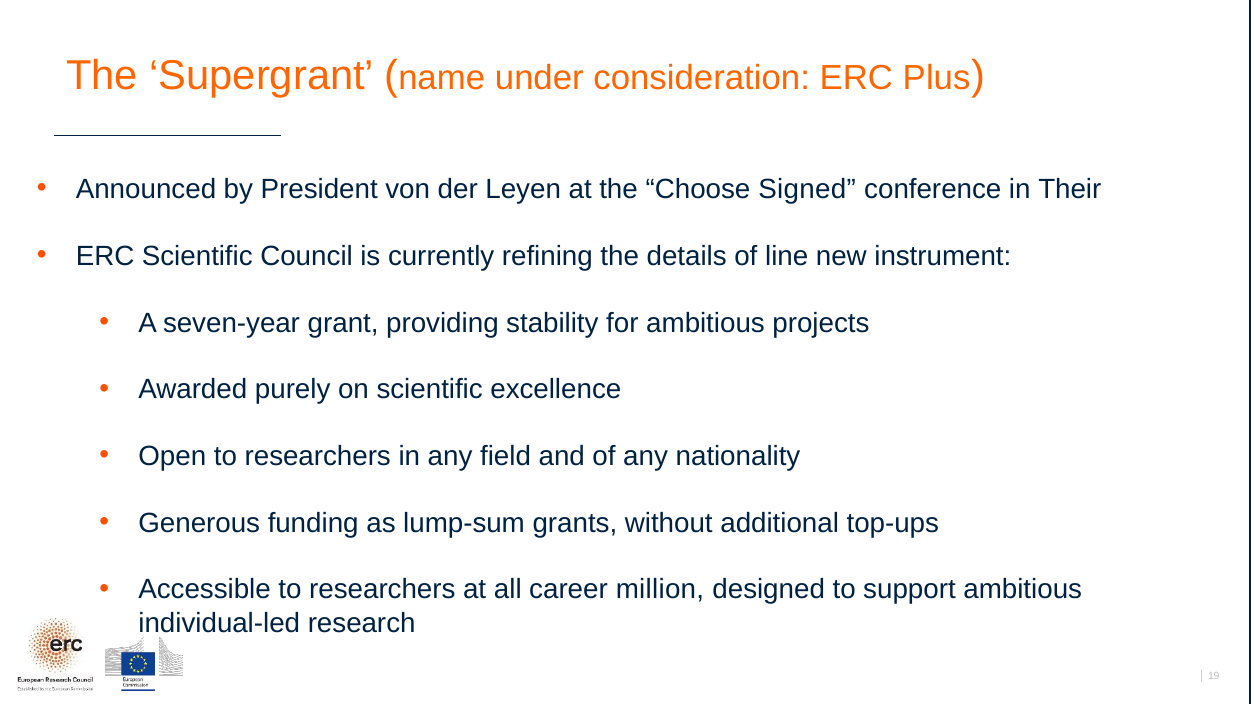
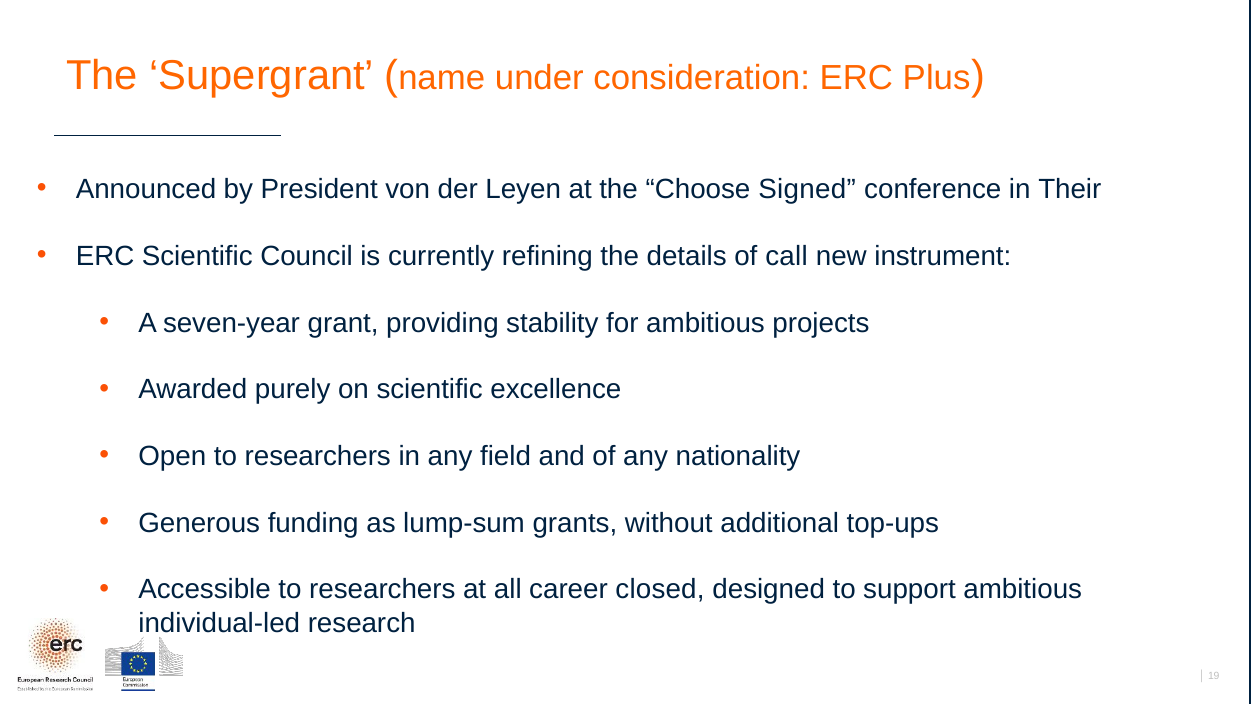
line: line -> call (787, 256)
million: million -> closed (660, 589)
